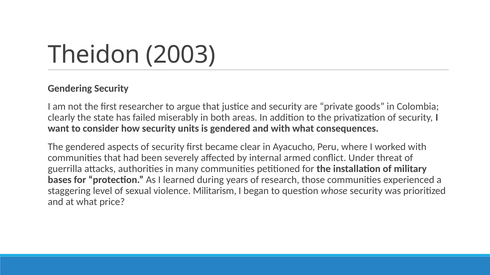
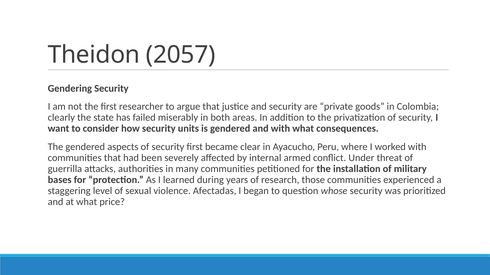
2003: 2003 -> 2057 (181, 55)
Militarism: Militarism -> Afectadas (215, 191)
